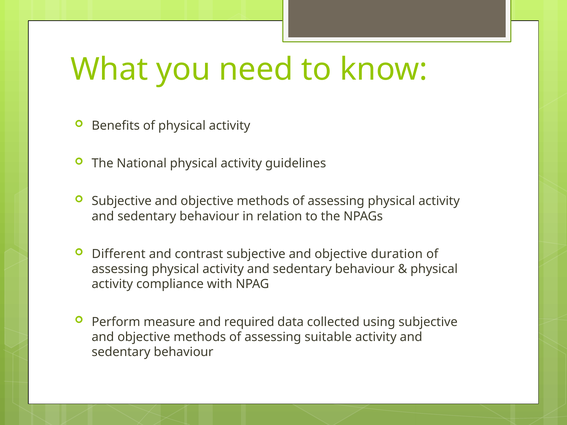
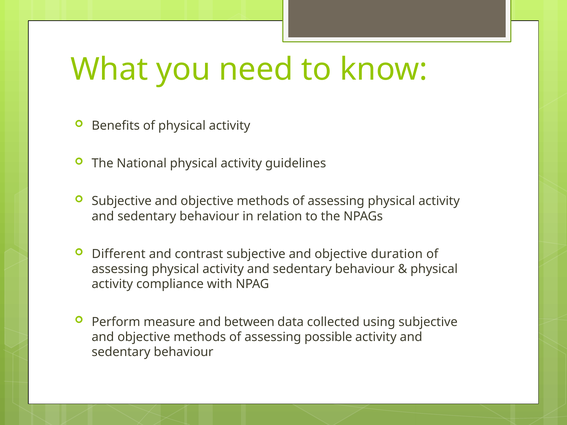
required: required -> between (249, 322)
suitable: suitable -> possible (328, 337)
